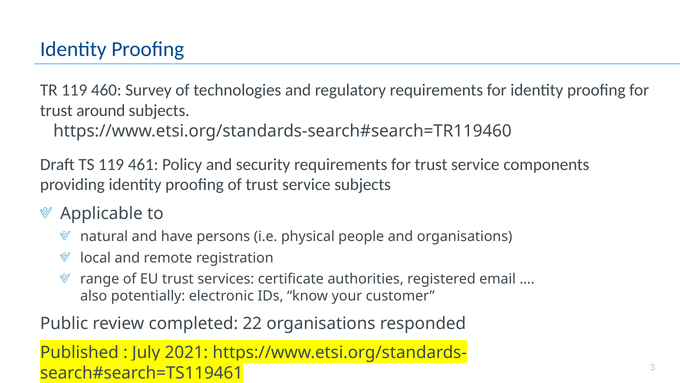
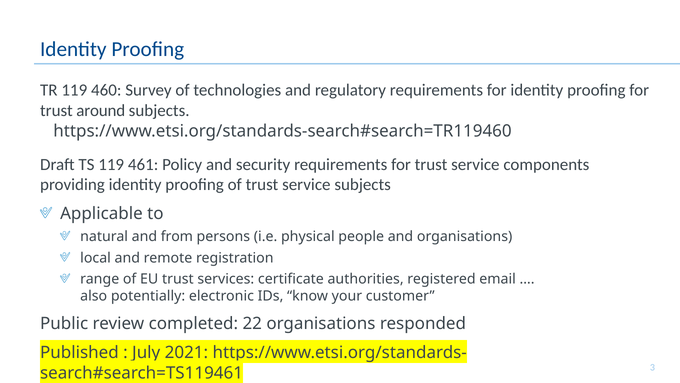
have: have -> from (177, 236)
